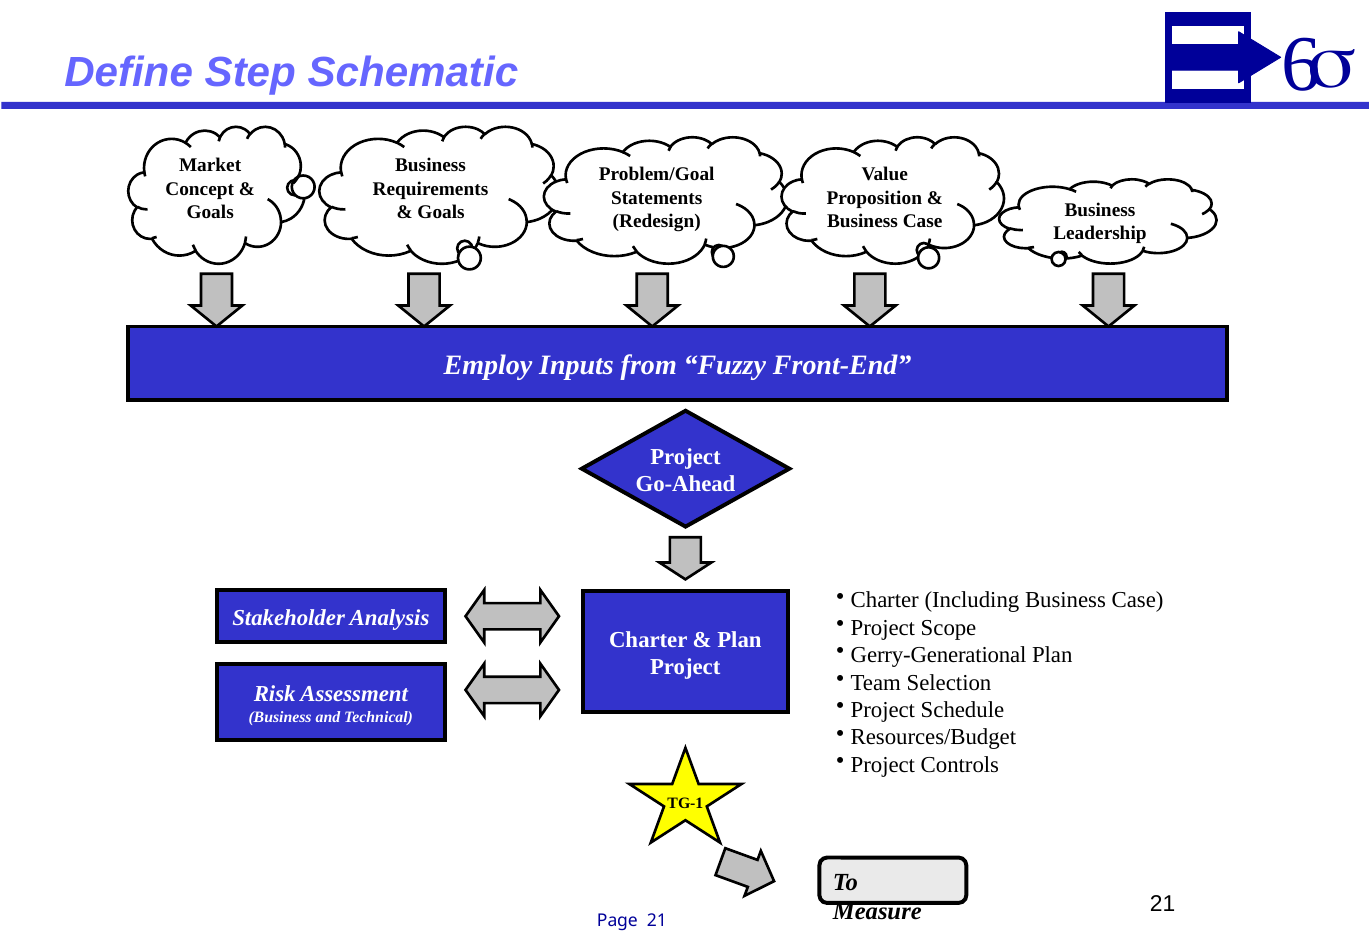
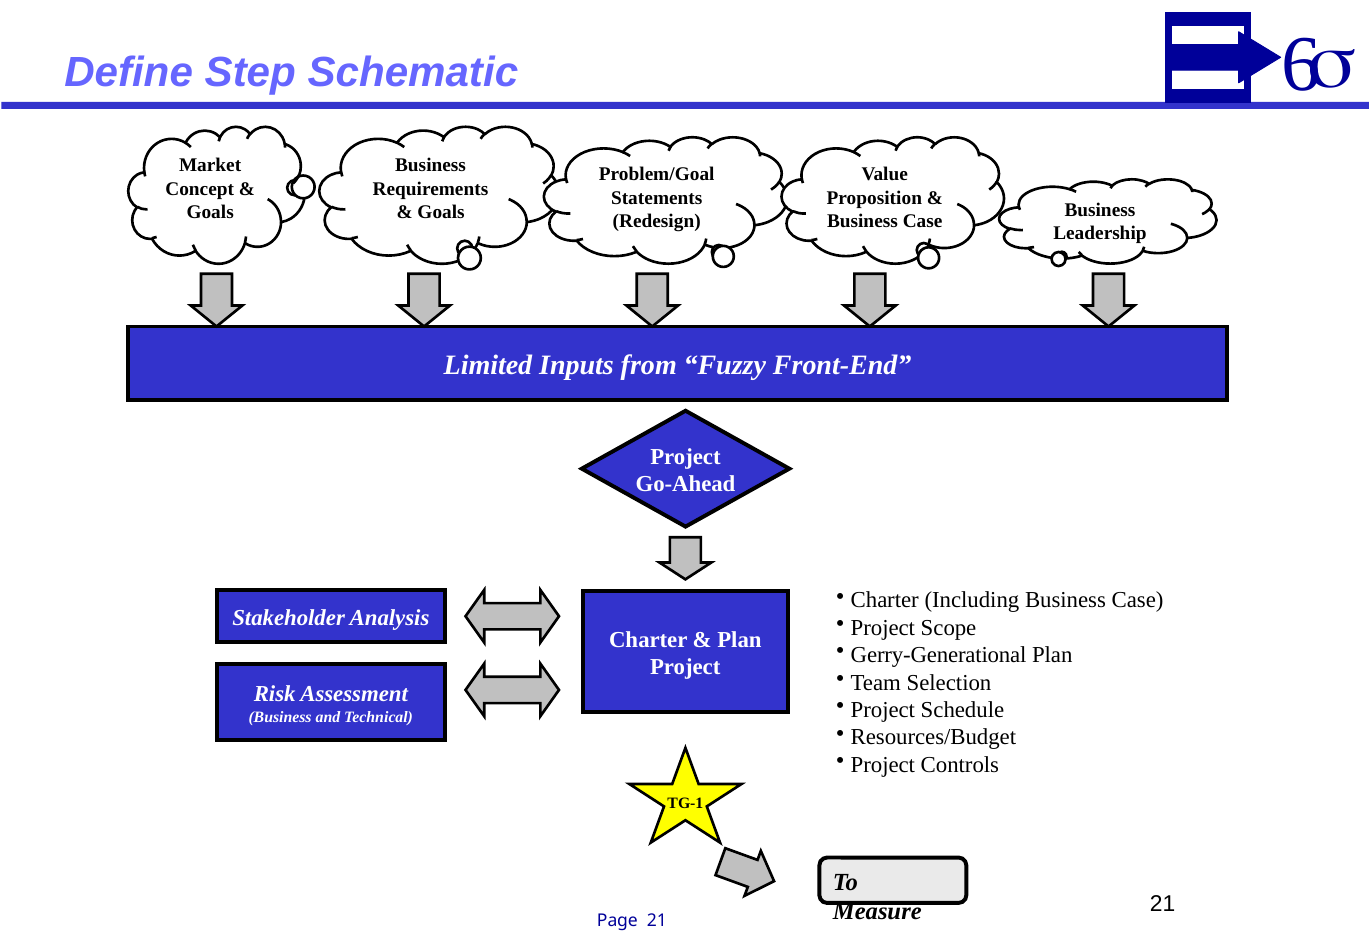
Employ: Employ -> Limited (488, 365)
